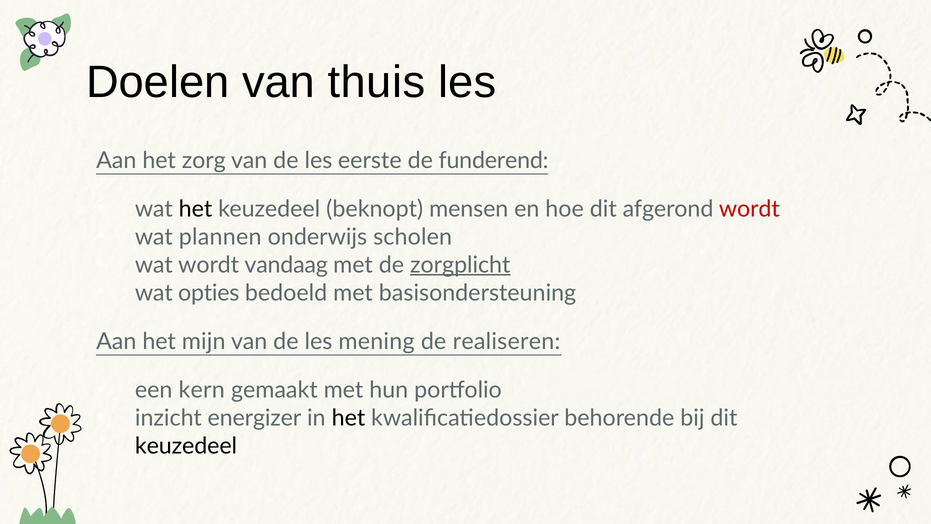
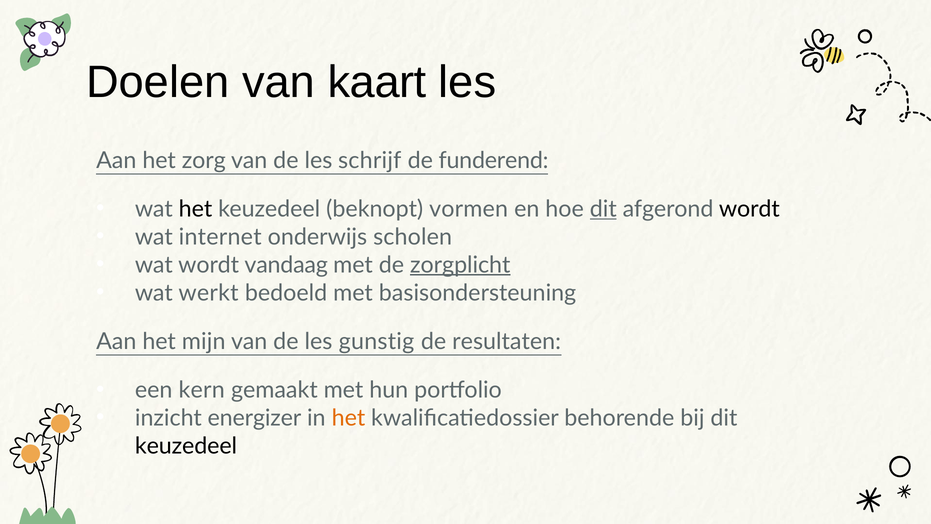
thuis: thuis -> kaart (377, 82)
eerste: eerste -> schrijf (370, 160)
mensen: mensen -> vormen (469, 209)
dit underline: none -> present (603, 209)
wordt colour: red -> black (749, 209)
plannen: plannen -> internet (220, 237)
opties: opties -> werkt (208, 293)
mening: mening -> gunstig (377, 341)
realiseren: realiseren -> resultaten (507, 341)
het colour: black -> orange (348, 418)
